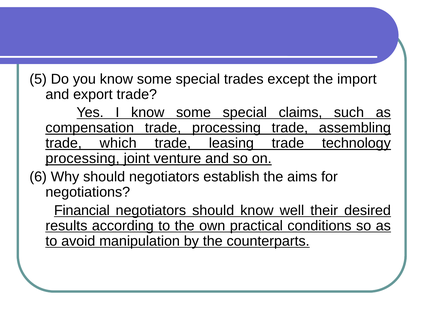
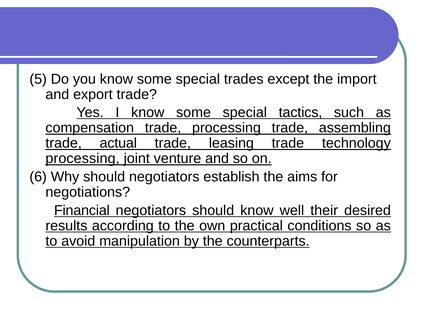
claims: claims -> tactics (301, 113)
which: which -> actual (118, 143)
